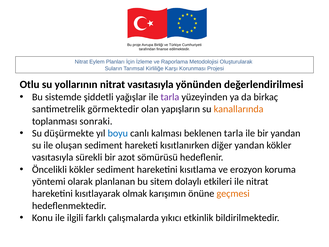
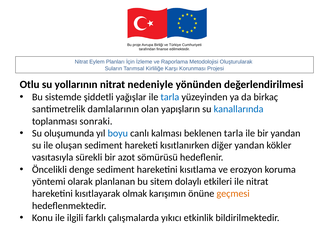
nitrat vasıtasıyla: vasıtasıyla -> nedeniyle (150, 84)
tarla colour: purple -> blue (170, 97)
görmektedir: görmektedir -> damlalarının (113, 109)
kanallarında colour: orange -> blue (239, 109)
düşürmekte: düşürmekte -> oluşumunda (69, 133)
Öncelikli kökler: kökler -> denge (82, 169)
